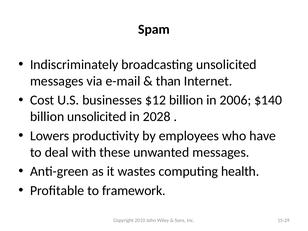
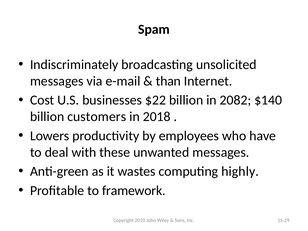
$12: $12 -> $22 (156, 100)
2006: 2006 -> 2082 (235, 100)
billion unsolicited: unsolicited -> customers (97, 117)
2028: 2028 -> 2018 (157, 117)
health: health -> highly (240, 171)
